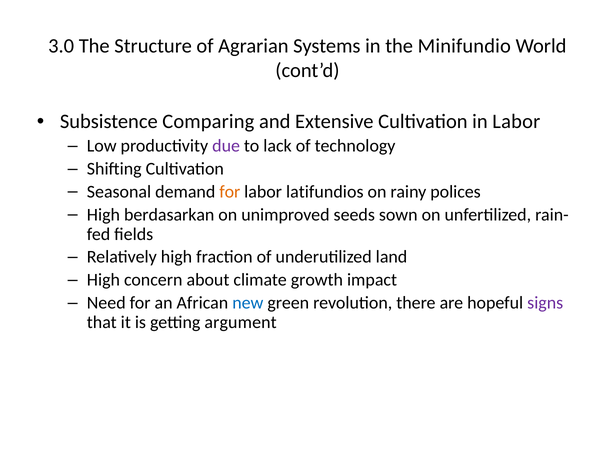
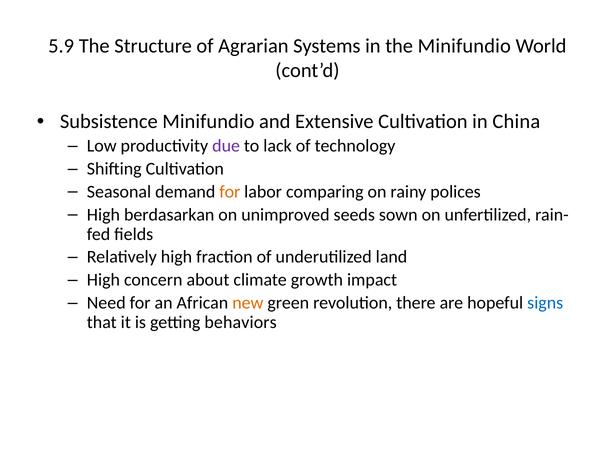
3.0: 3.0 -> 5.9 (61, 46)
Subsistence Comparing: Comparing -> Minifundio (208, 122)
in Labor: Labor -> China (516, 122)
latifundios: latifundios -> comparing (325, 192)
new colour: blue -> orange (248, 303)
signs colour: purple -> blue (545, 303)
argument: argument -> behaviors (241, 322)
